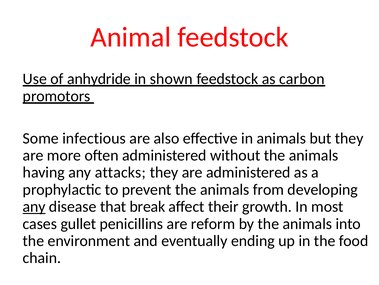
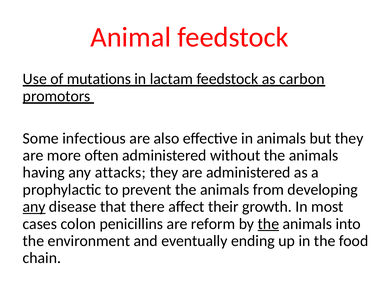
anhydride: anhydride -> mutations (99, 79)
shown: shown -> lactam (171, 79)
break: break -> there (147, 206)
gullet: gullet -> colon (78, 223)
the underline: none -> present (268, 223)
